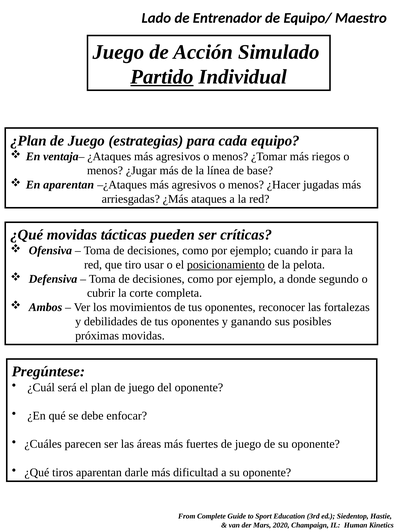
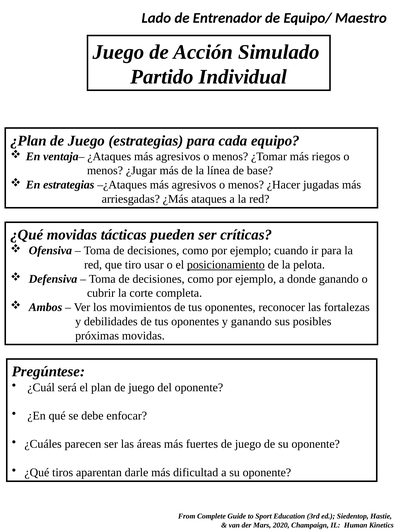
Partido underline: present -> none (162, 77)
En aparentan: aparentan -> estrategias (69, 185)
donde segundo: segundo -> ganando (339, 279)
